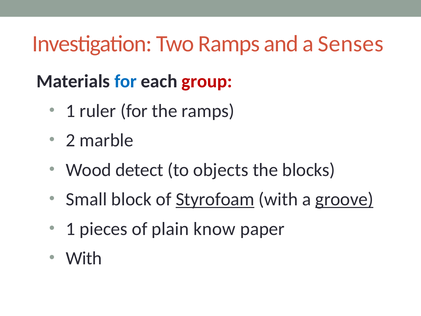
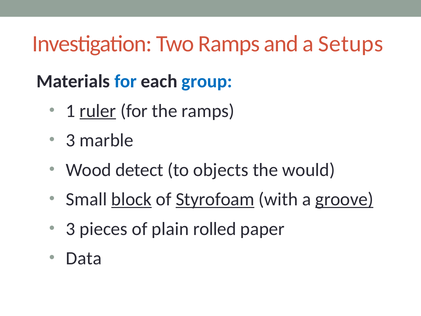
Senses: Senses -> Setups (351, 44)
group colour: red -> blue (207, 81)
ruler underline: none -> present (98, 111)
2: 2 -> 3 (71, 140)
blocks: blocks -> would (309, 170)
block underline: none -> present (131, 199)
1: 1 -> 3 (71, 229)
know: know -> rolled (215, 229)
With: With -> Data (84, 258)
